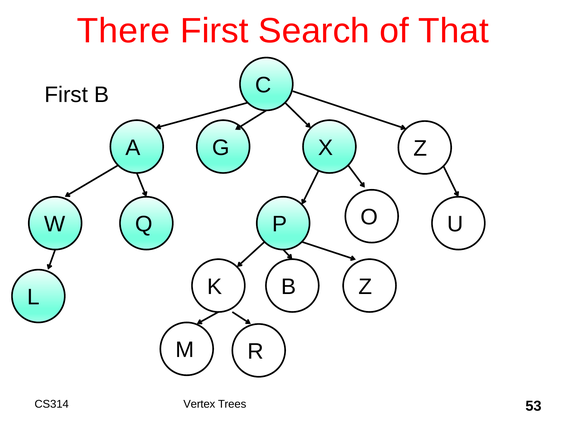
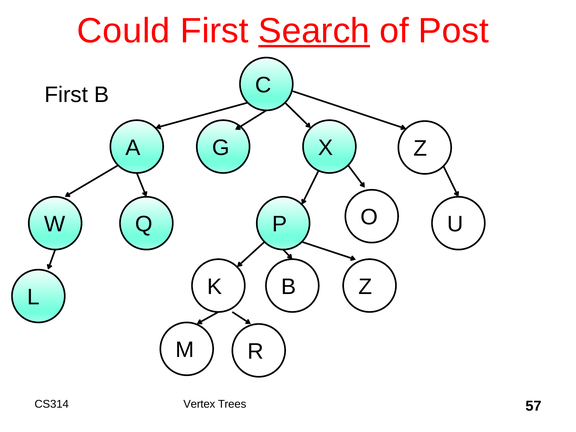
There: There -> Could (123, 31)
Search underline: none -> present (314, 31)
That: That -> Post (453, 31)
53: 53 -> 57 (533, 406)
